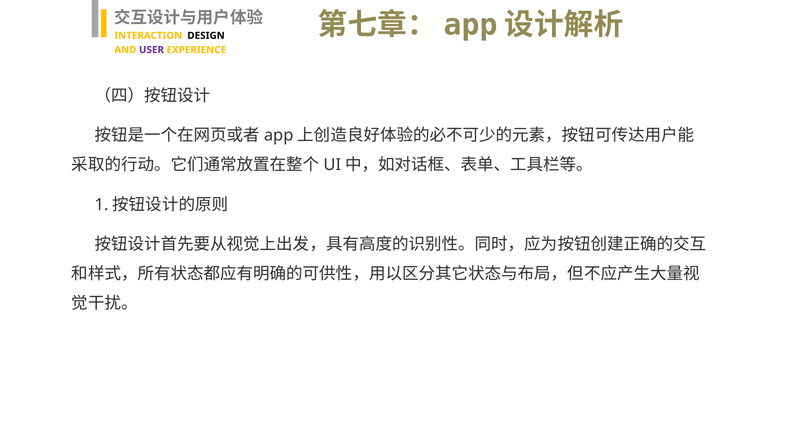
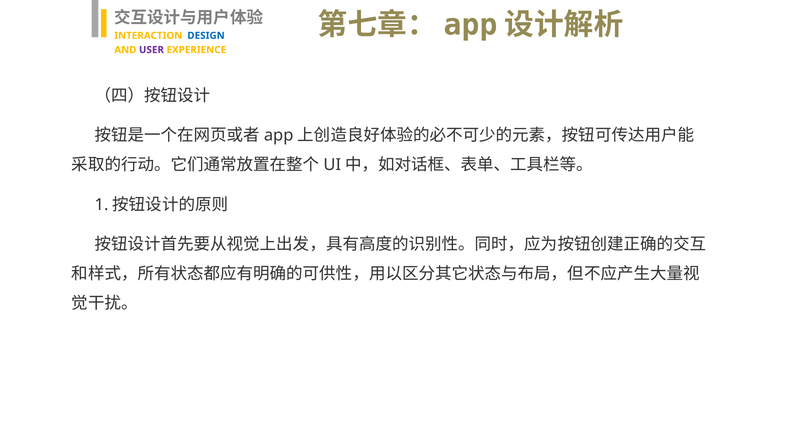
DESIGN colour: black -> blue (206, 36)
